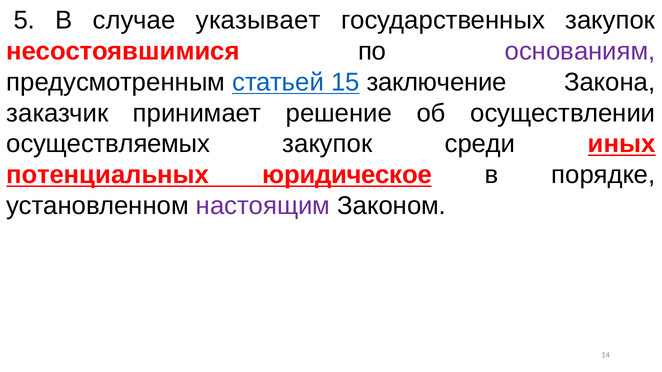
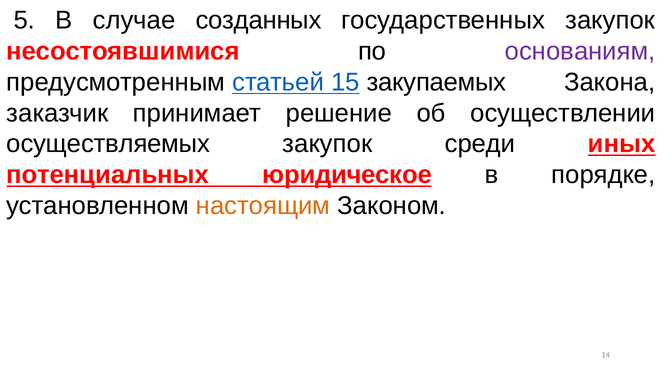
указывает: указывает -> созданных (259, 20)
заключение: заключение -> закупаемых (437, 82)
настоящим colour: purple -> orange (263, 206)
